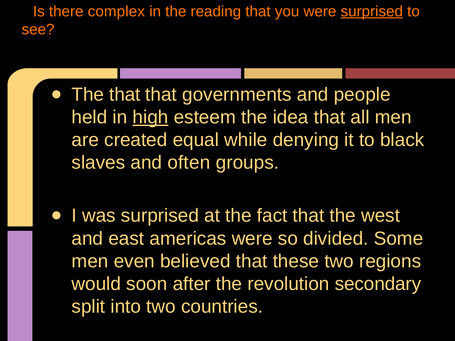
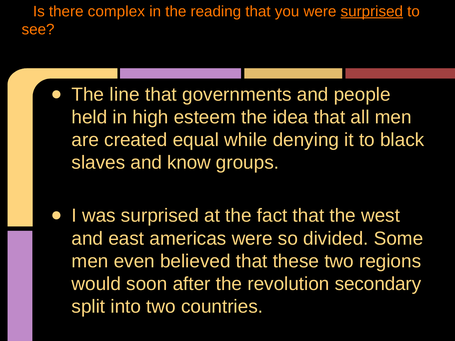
The that: that -> line (125, 95)
high underline: present -> none (151, 117)
often: often -> know (189, 163)
